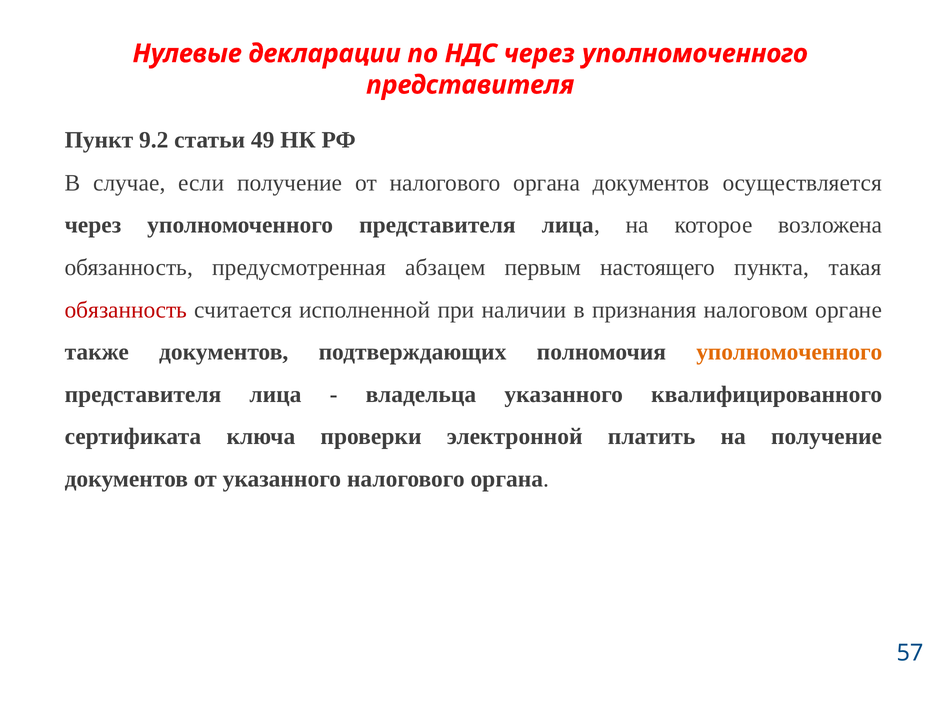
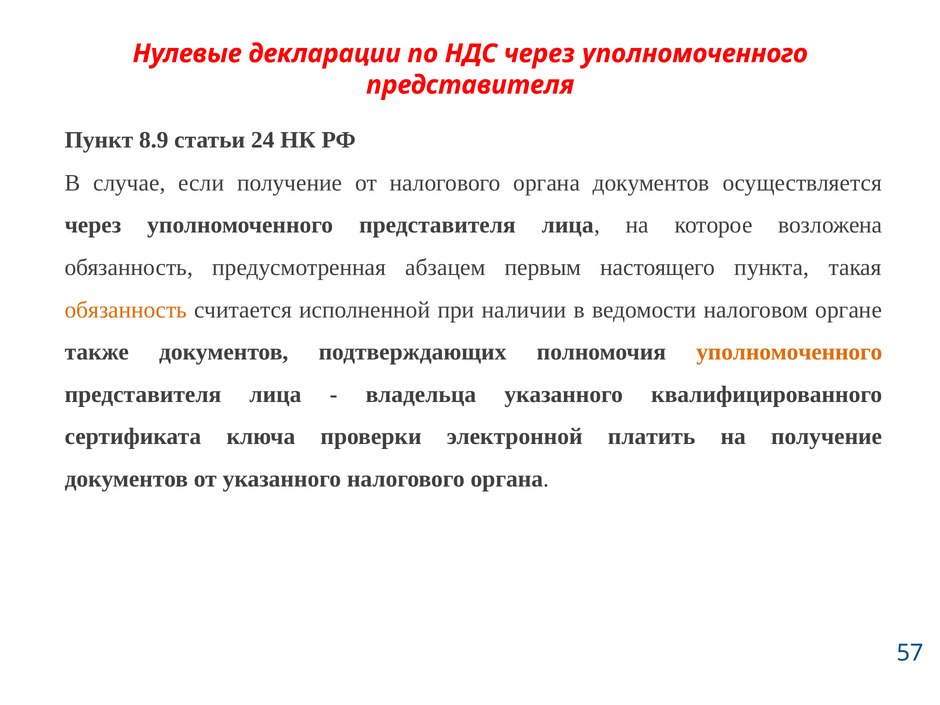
9.2: 9.2 -> 8.9 (154, 140)
49: 49 -> 24 (263, 140)
обязанность colour: red -> orange (126, 310)
признания: признания -> ведомости (644, 310)
